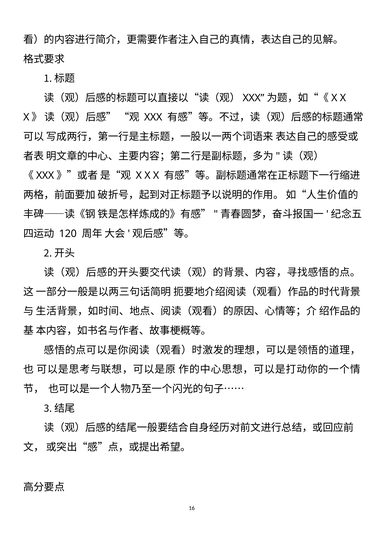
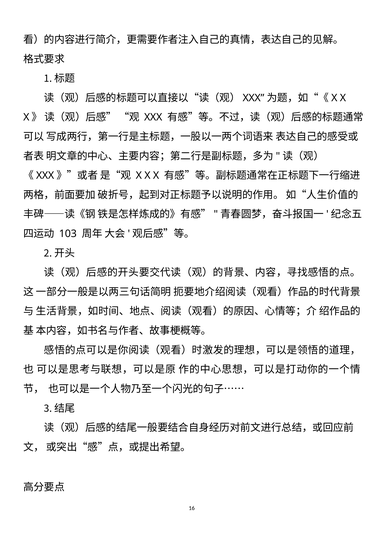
120: 120 -> 103 (68, 233)
